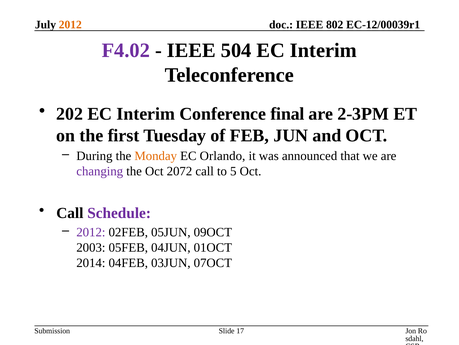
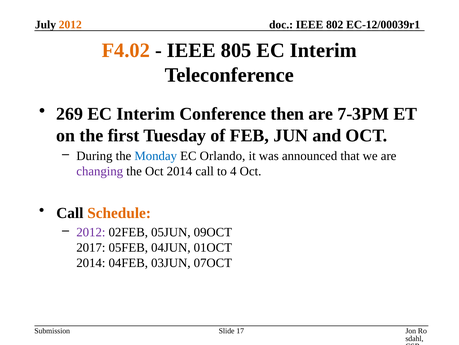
F4.02 colour: purple -> orange (126, 50)
504: 504 -> 805 (236, 50)
202: 202 -> 269 (70, 114)
final: final -> then (287, 114)
2-3PM: 2-3PM -> 7-3PM (363, 114)
Monday colour: orange -> blue (156, 156)
Oct 2072: 2072 -> 2014 (179, 171)
5: 5 -> 4 (233, 171)
Schedule colour: purple -> orange (119, 213)
2003: 2003 -> 2017 (91, 247)
